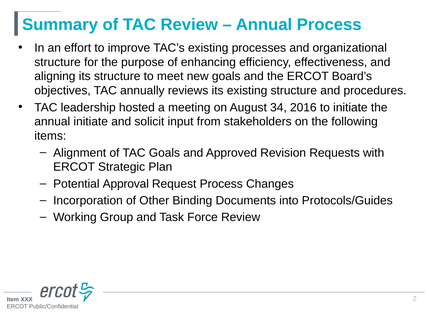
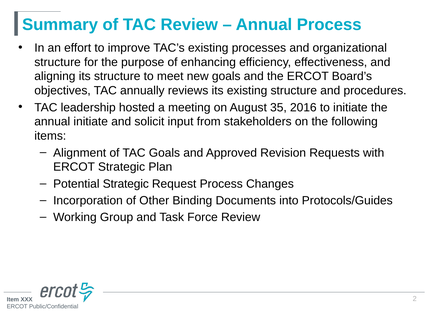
34: 34 -> 35 (278, 107)
Potential Approval: Approval -> Strategic (126, 184)
